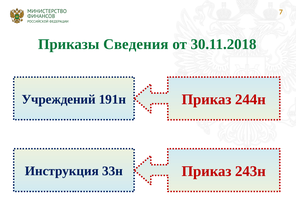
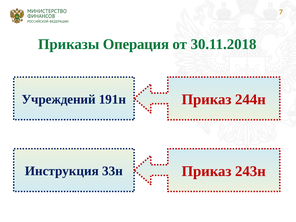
Сведения: Сведения -> Операция (136, 44)
